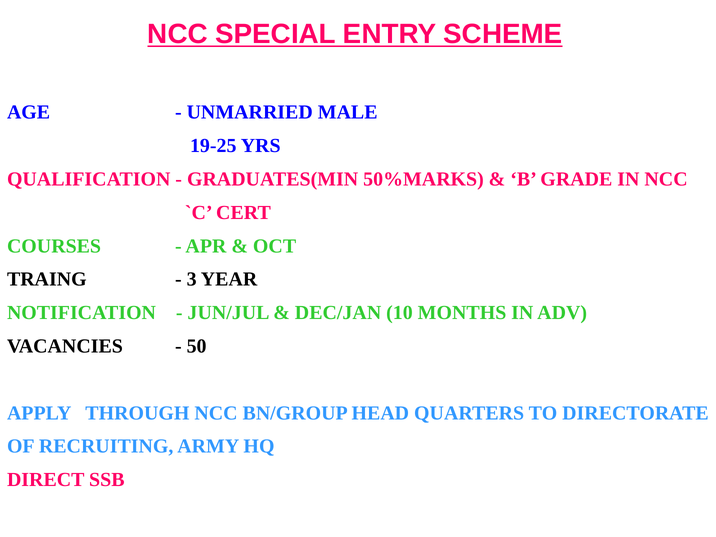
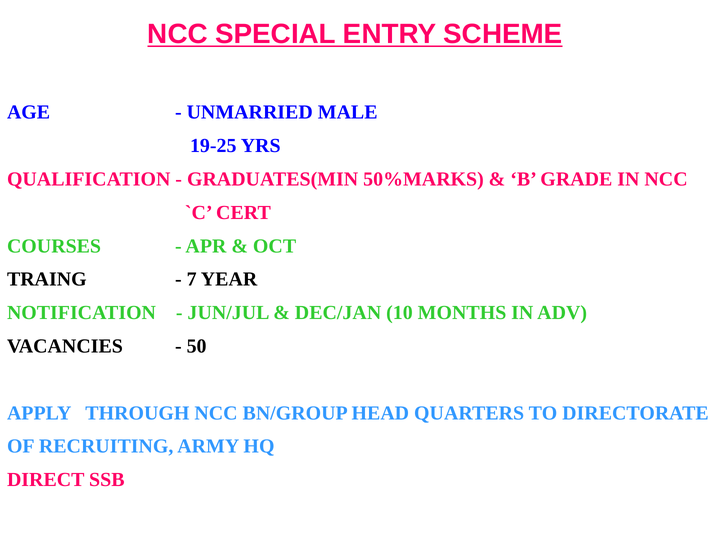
3: 3 -> 7 (192, 279)
